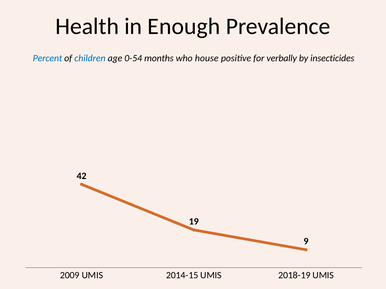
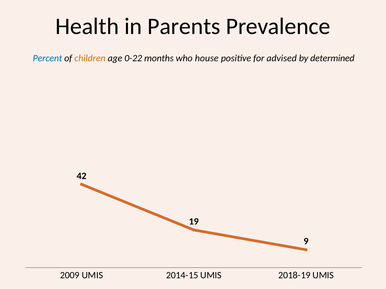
Enough: Enough -> Parents (184, 26)
children colour: blue -> orange (90, 58)
0-54: 0-54 -> 0-22 (133, 58)
verbally: verbally -> advised (282, 58)
insecticides: insecticides -> determined (332, 58)
